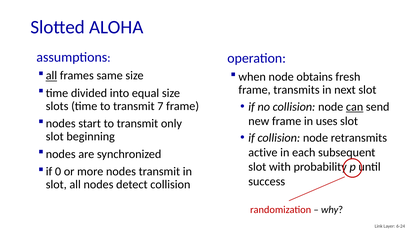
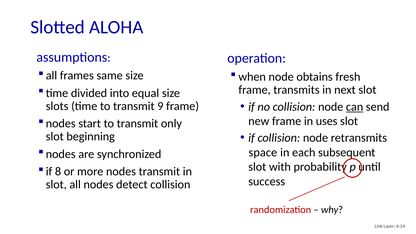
all underline: present -> none (51, 76)
7: 7 -> 9 (160, 106)
active: active -> space (263, 152)
0: 0 -> 8 (58, 171)
